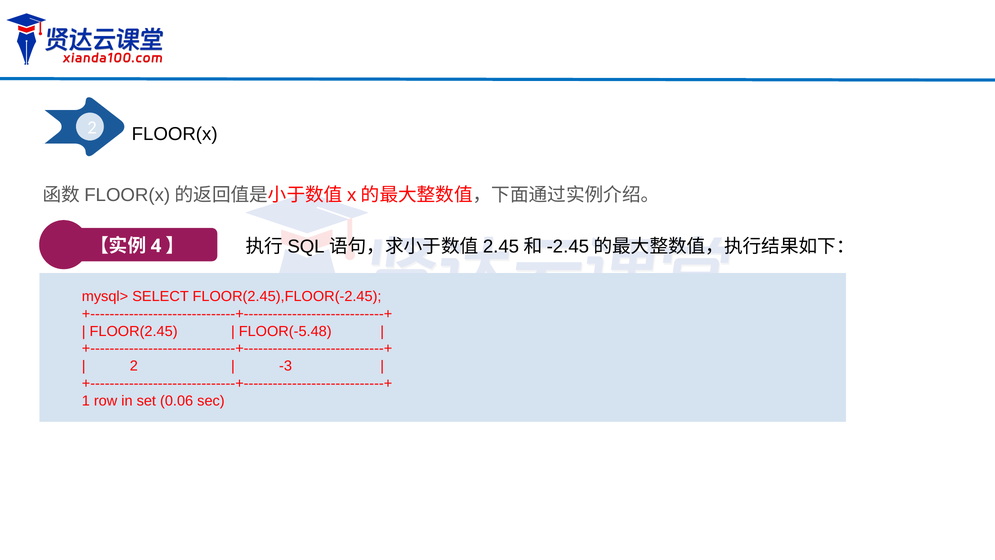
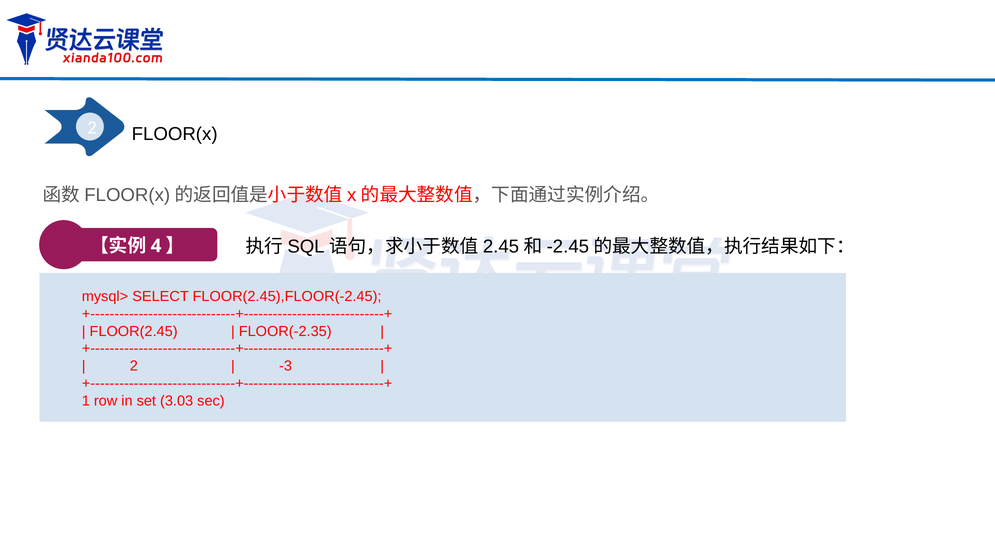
FLOOR(-5.48: FLOOR(-5.48 -> FLOOR(-2.35 (285, 331)
0.06: 0.06 -> 3.03 (177, 401)
